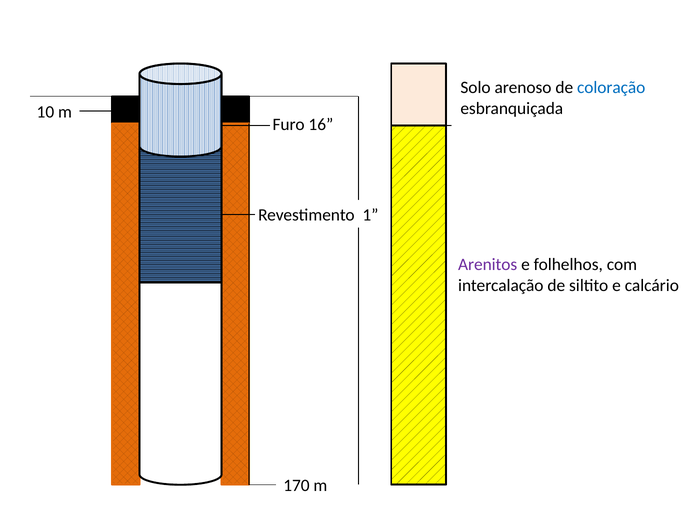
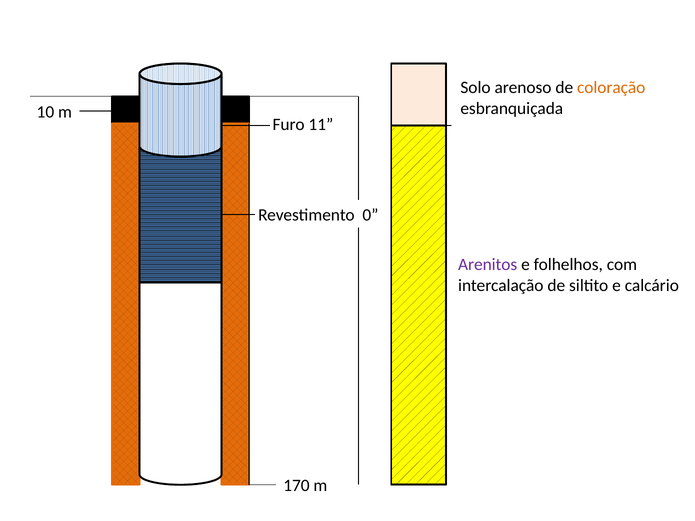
coloração colour: blue -> orange (611, 88)
16: 16 -> 11 (321, 125)
1: 1 -> 0 (370, 215)
